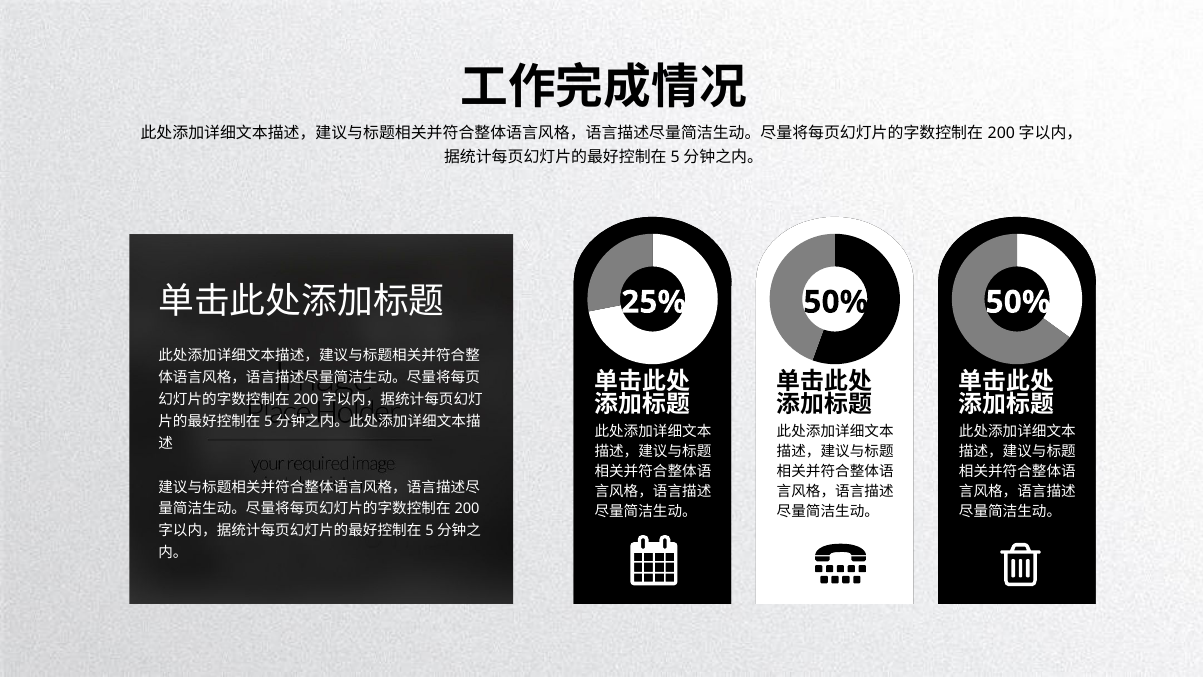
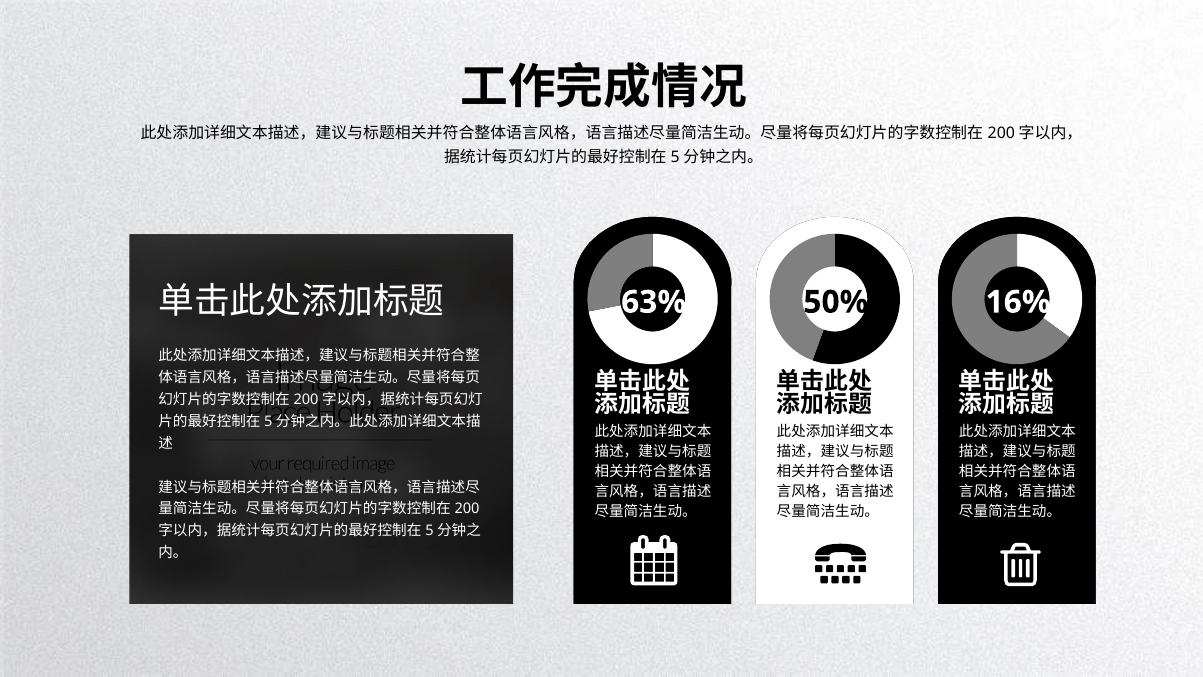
50% 50%: 50% -> 16% (1018, 302)
25%: 25% -> 63% (654, 302)
